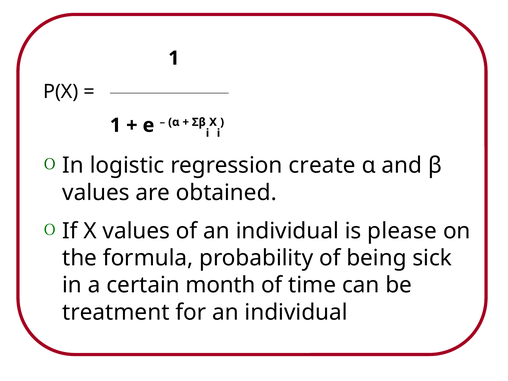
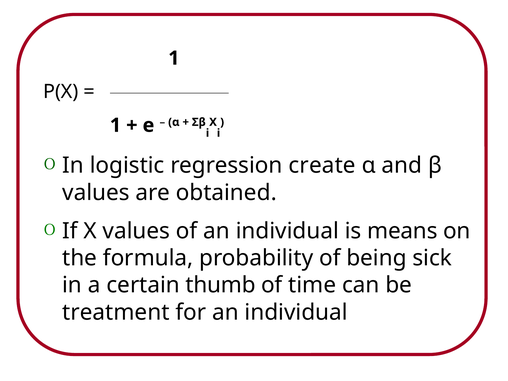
please: please -> means (402, 231)
month: month -> thumb (221, 285)
